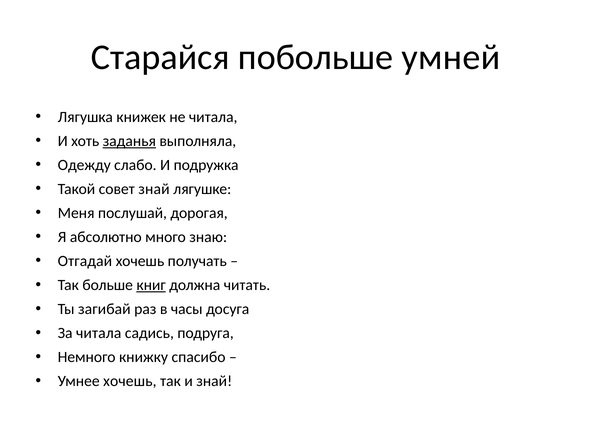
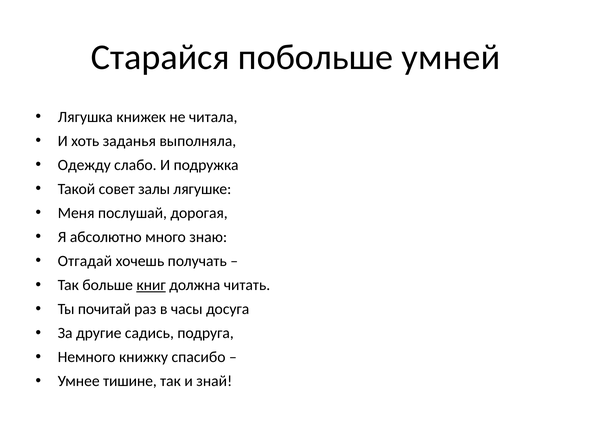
заданья underline: present -> none (129, 141)
совет знай: знай -> залы (154, 189)
загибай: загибай -> почитай (104, 309)
За читала: читала -> другие (99, 333)
Умнее хочешь: хочешь -> тишине (130, 381)
